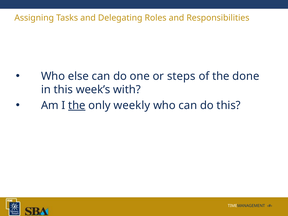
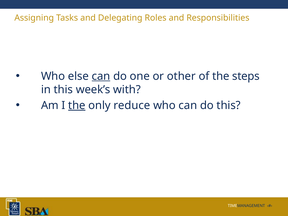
can underline: none -> present (101, 76)
steps: steps -> other (181, 76)
done: done -> steps (246, 76)
weekly: weekly -> reduce (132, 105)
